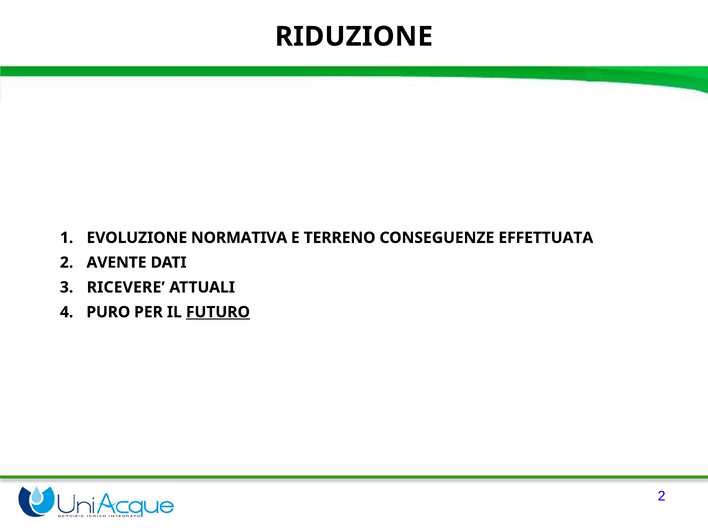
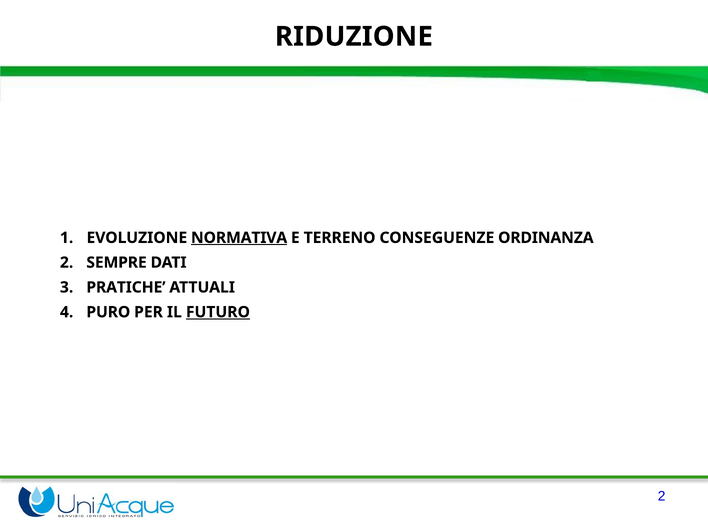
NORMATIVA underline: none -> present (239, 238)
EFFETTUATA: EFFETTUATA -> ORDINANZA (546, 238)
AVENTE: AVENTE -> SEMPRE (117, 263)
RICEVERE: RICEVERE -> PRATICHE (126, 287)
